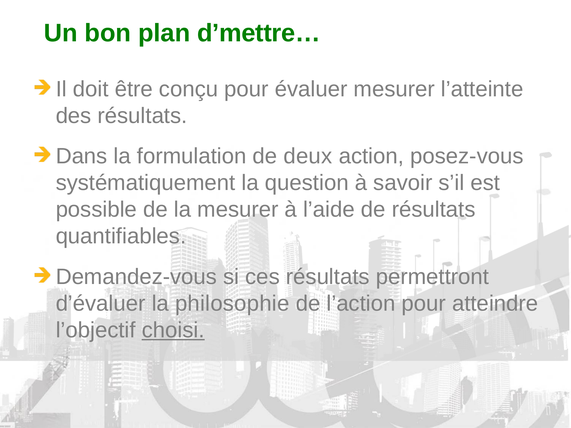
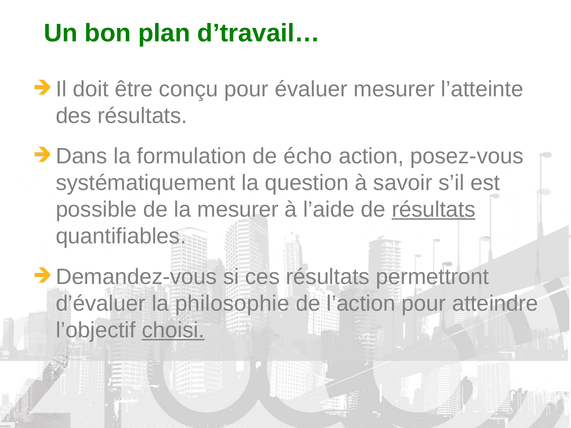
d’mettre…: d’mettre… -> d’travail… (259, 33)
deux: deux -> écho (308, 156)
résultats underline: none -> present (434, 210)
